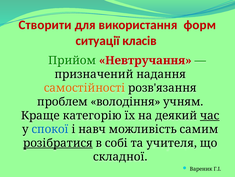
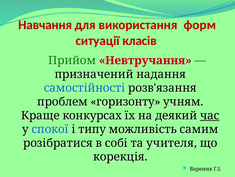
Створити: Створити -> Навчання (45, 25)
самостійності colour: orange -> blue (85, 88)
володіння: володіння -> горизонту (125, 101)
категорію: категорію -> конкурсах (92, 115)
навч: навч -> типу (92, 129)
розібратися underline: present -> none (58, 143)
складної: складної -> корекція (120, 156)
